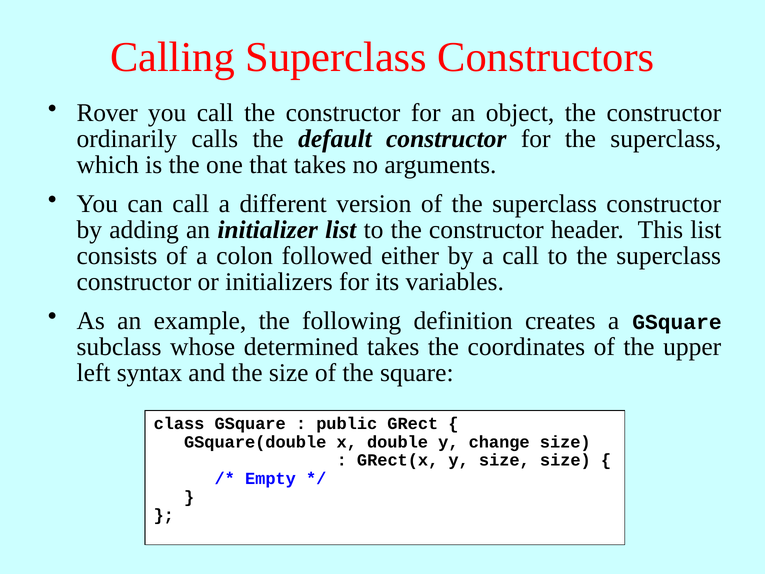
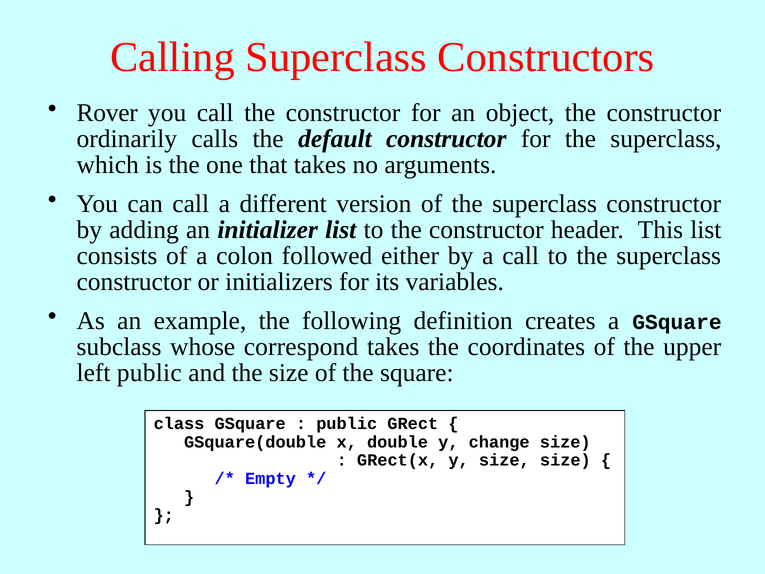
determined: determined -> correspond (301, 346)
left syntax: syntax -> public (149, 373)
